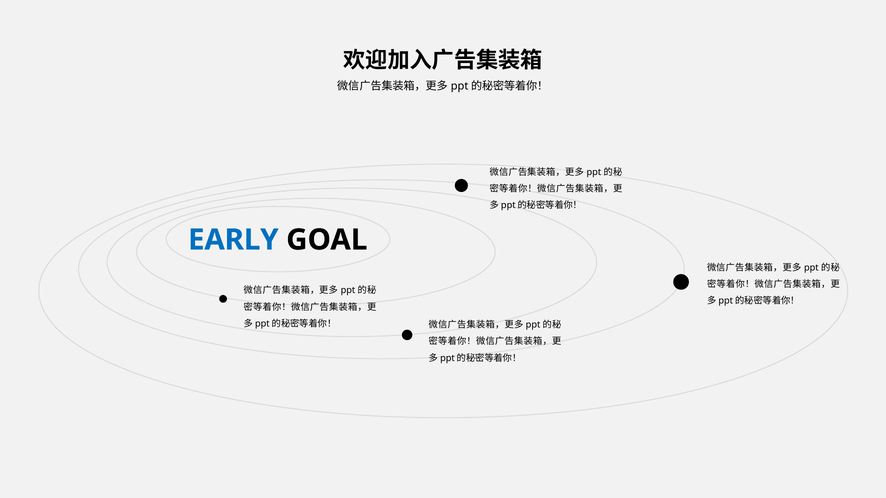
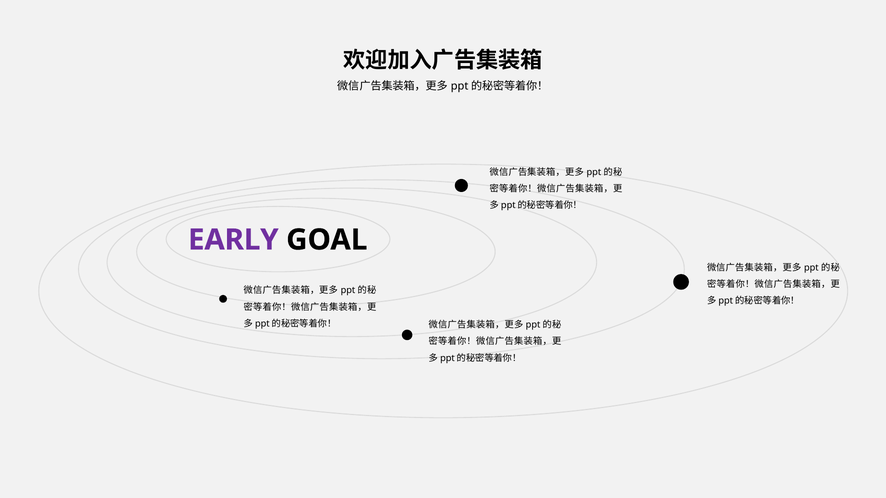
EARLY colour: blue -> purple (233, 240)
